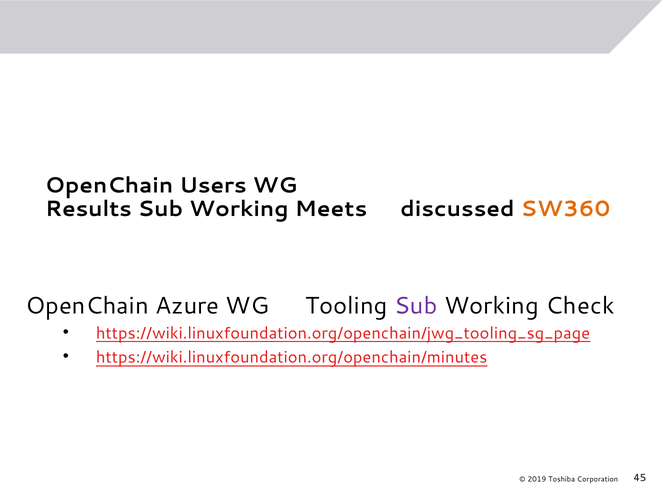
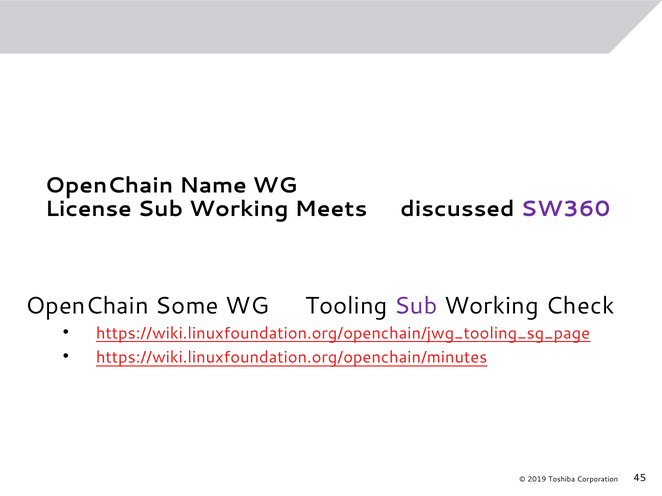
Users: Users -> Name (213, 185)
Results: Results -> License (88, 209)
SW360 colour: orange -> purple (565, 209)
Azure: Azure -> Some (187, 306)
